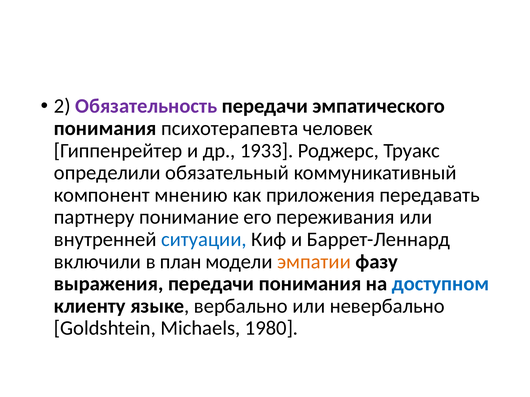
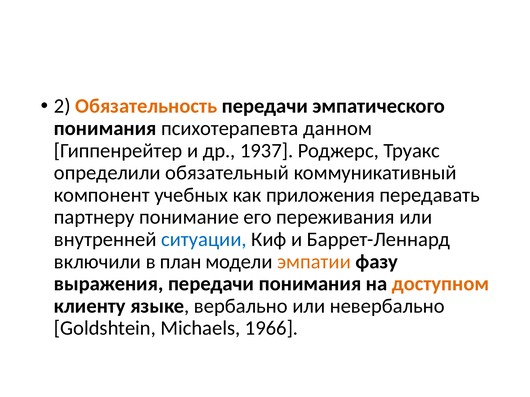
Обязательность colour: purple -> orange (146, 106)
человек: человек -> данном (338, 129)
1933: 1933 -> 1937 (267, 151)
мнению: мнению -> учебных (191, 195)
доступном colour: blue -> orange (441, 284)
1980: 1980 -> 1966 (272, 329)
